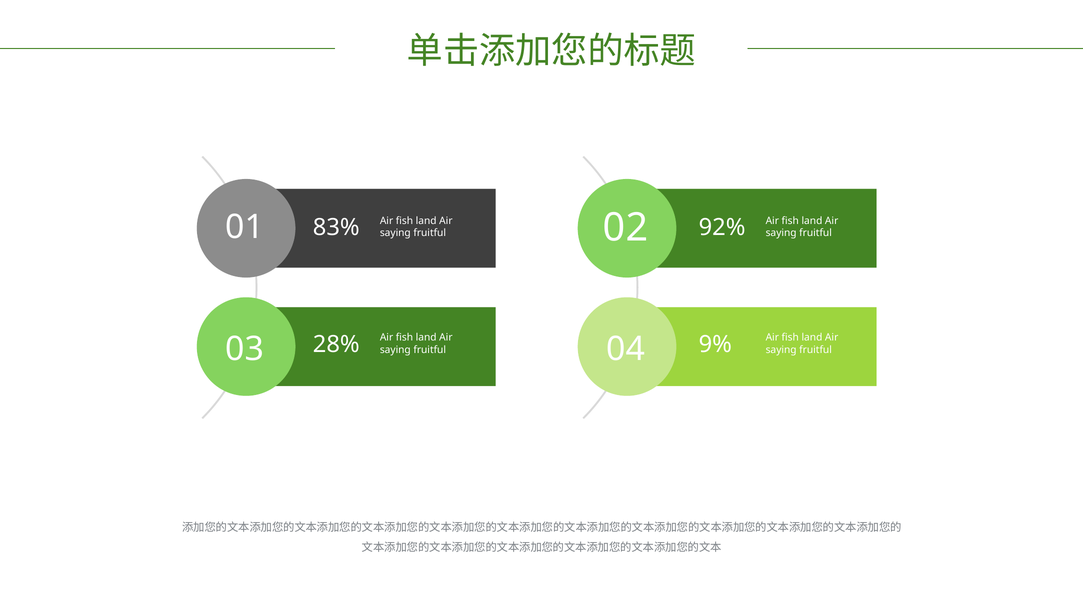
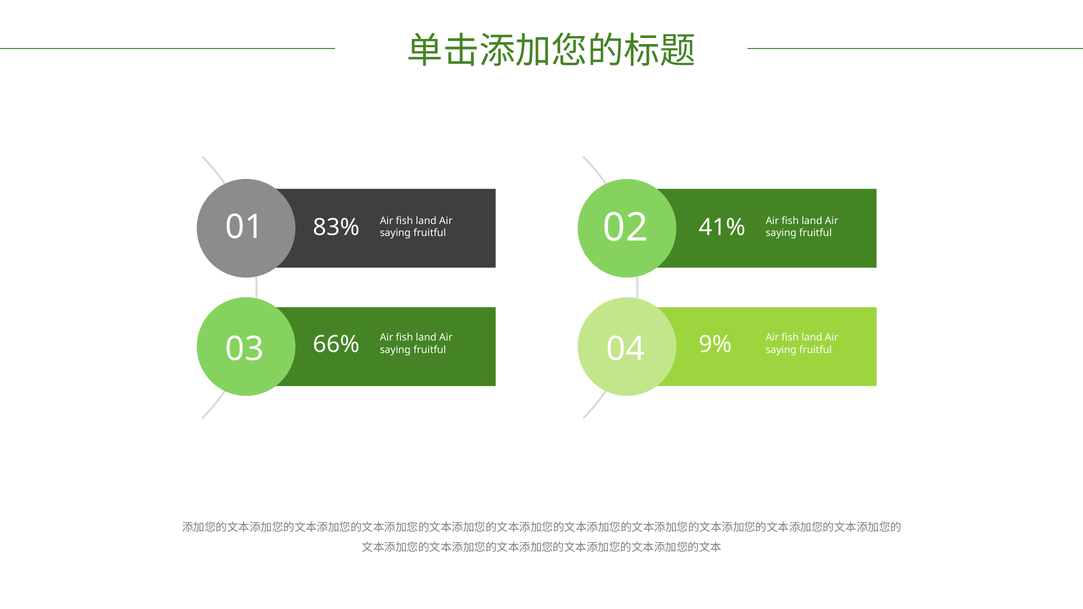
92%: 92% -> 41% (722, 228)
28%: 28% -> 66% (336, 345)
